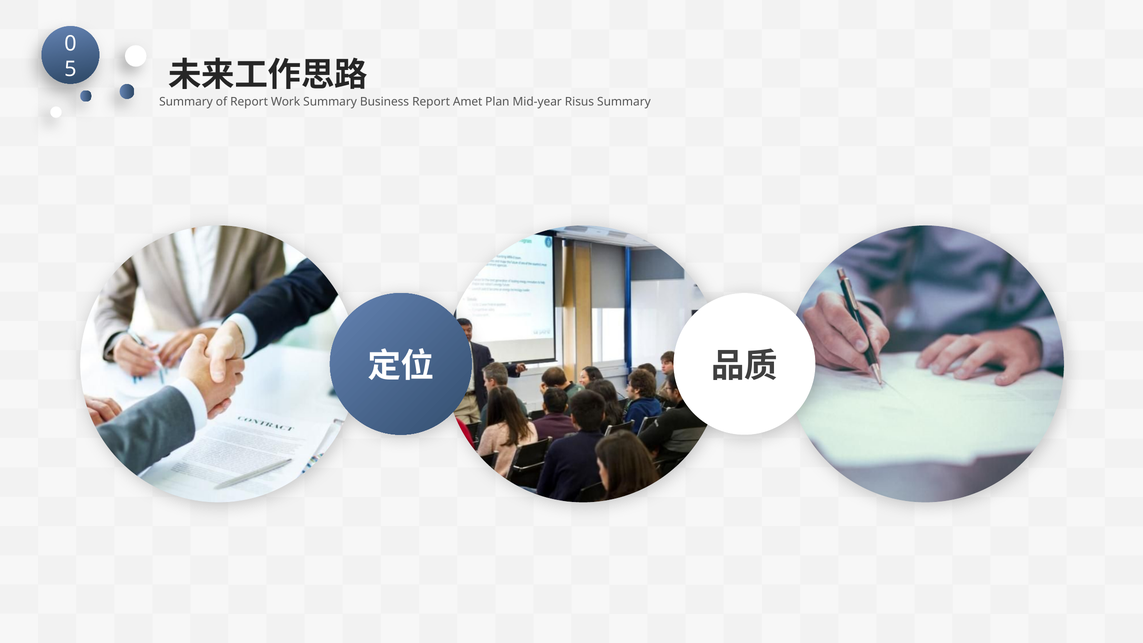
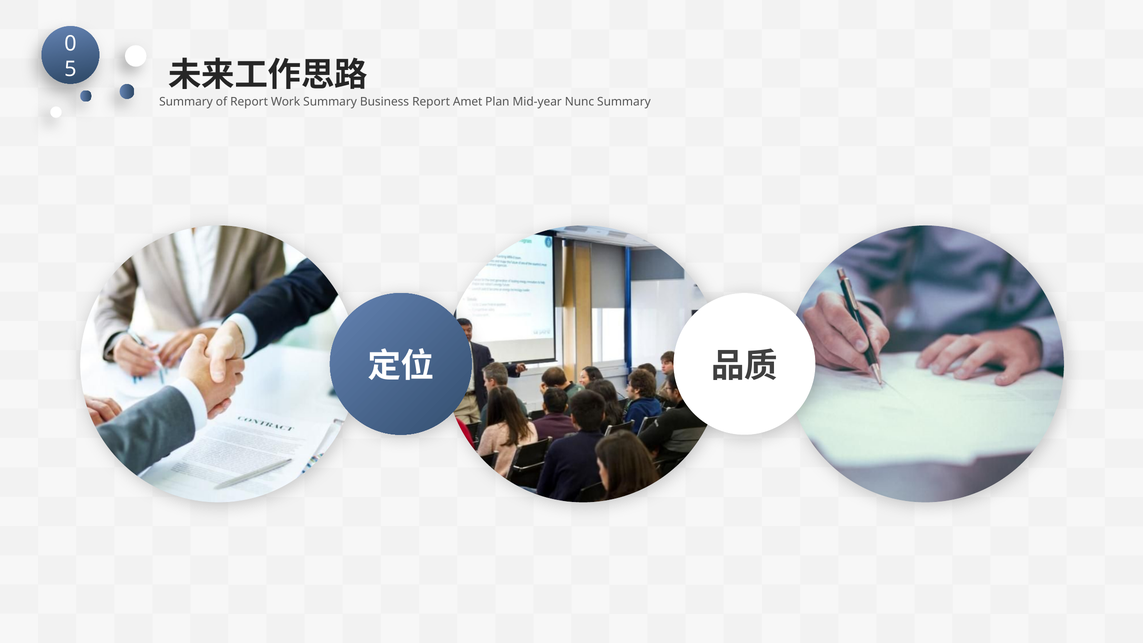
Risus: Risus -> Nunc (579, 102)
